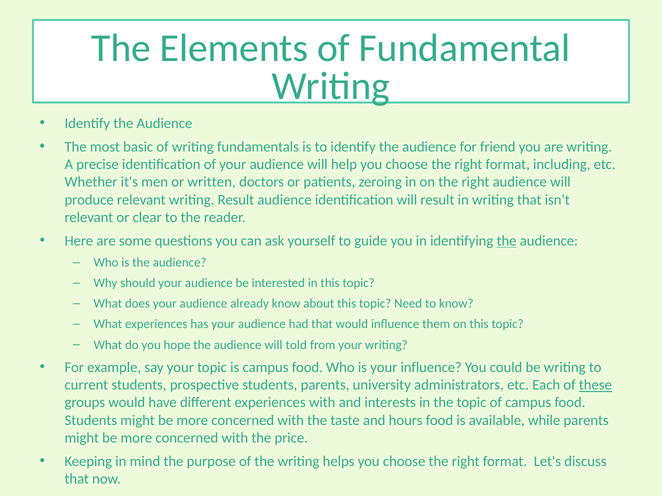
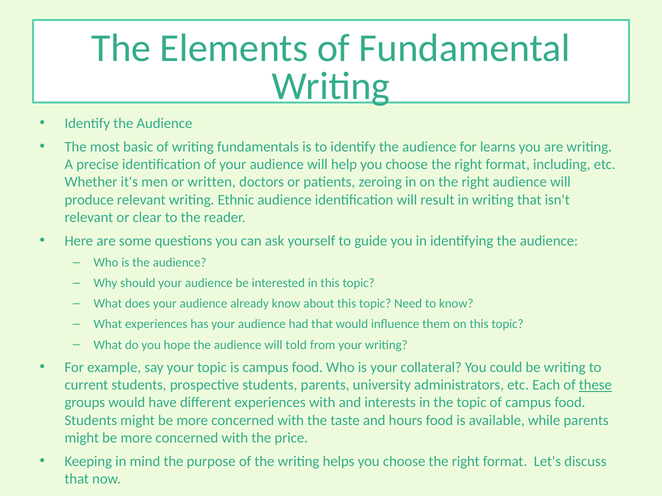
friend: friend -> learns (498, 147)
writing Result: Result -> Ethnic (236, 200)
the underline: present -> none (507, 241)
your influence: influence -> collateral (431, 368)
